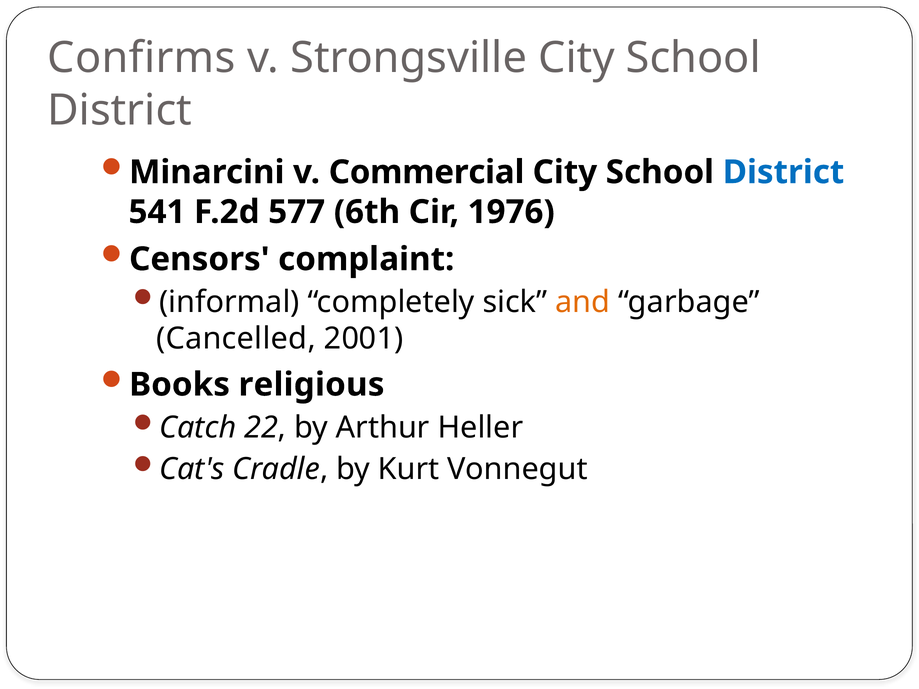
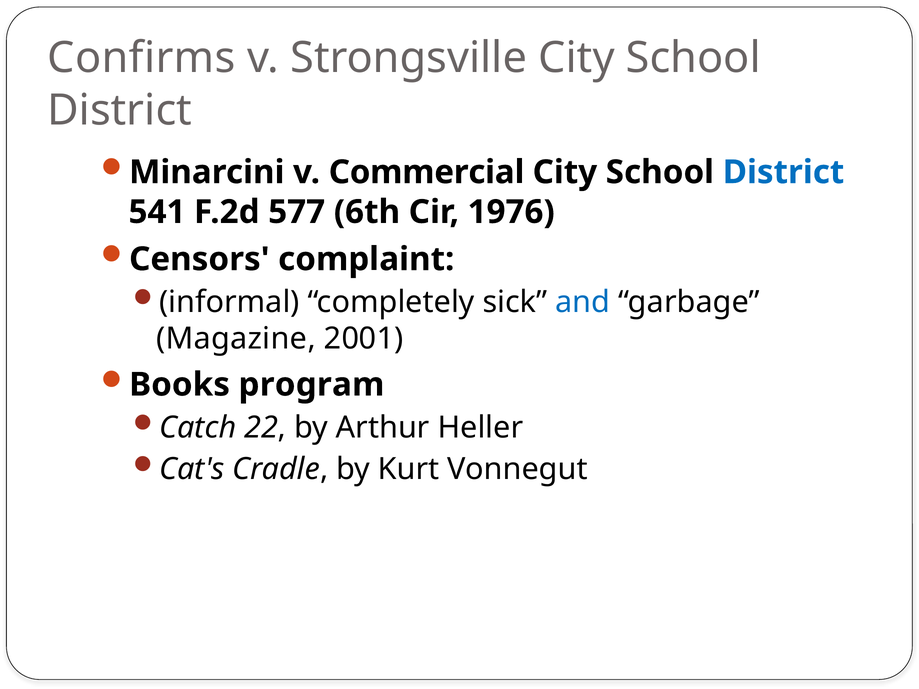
and colour: orange -> blue (583, 302)
Cancelled: Cancelled -> Magazine (236, 339)
religious: religious -> program (311, 385)
